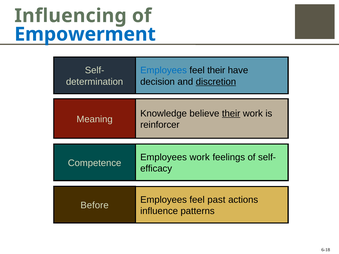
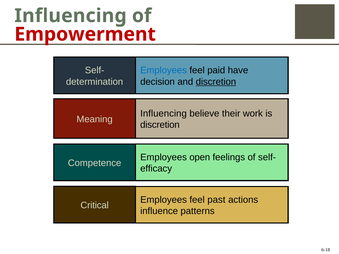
Empowerment colour: blue -> red (85, 34)
feel their: their -> paid (216, 70)
Knowledge: Knowledge -> Influencing (164, 114)
their underline: present -> none (231, 114)
reinforcer: reinforcer -> discretion (160, 125)
Employees work: work -> open (200, 157)
Before: Before -> Critical (95, 205)
